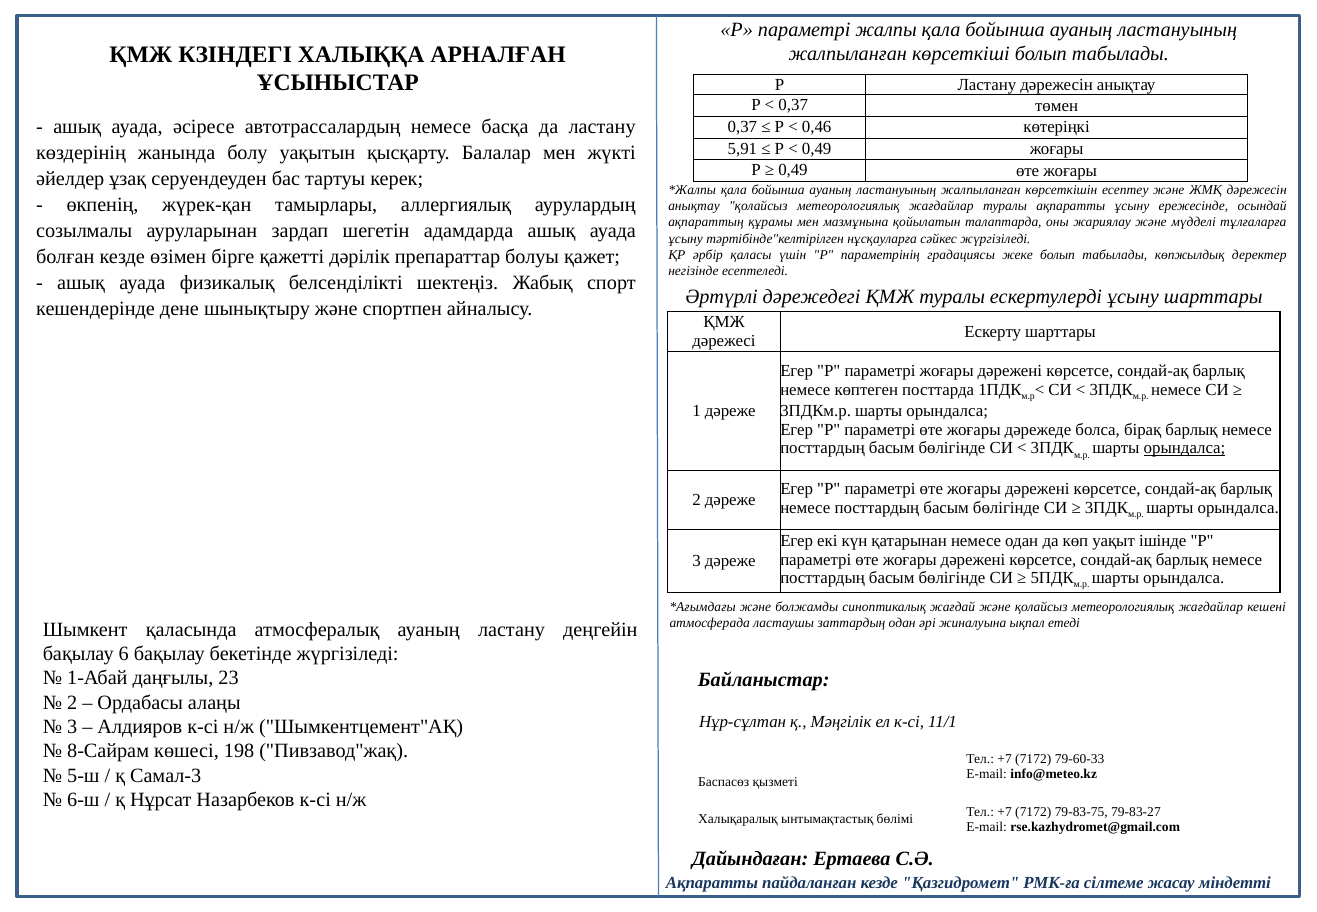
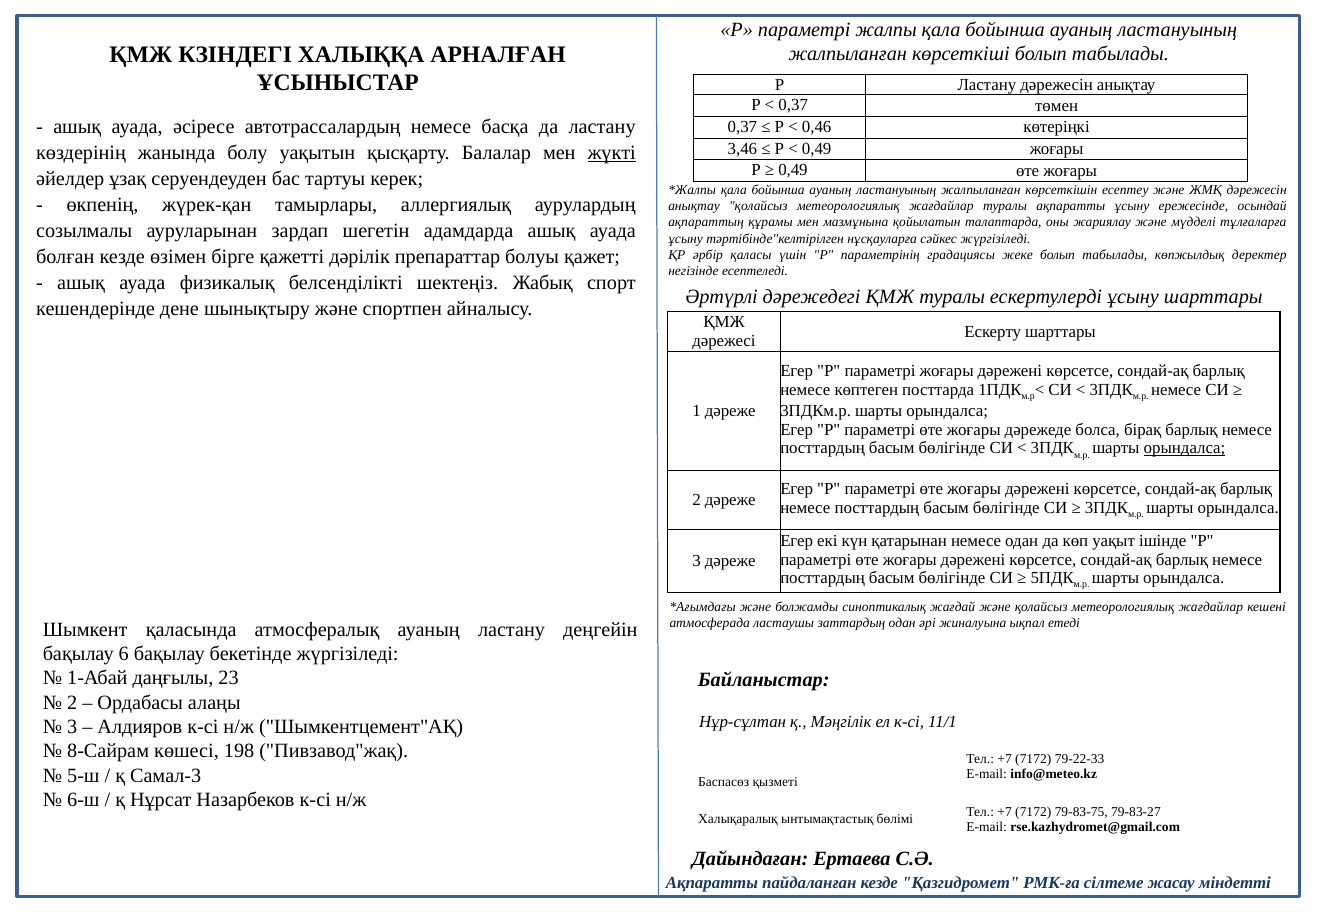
5,91: 5,91 -> 3,46 (742, 149)
жүкті underline: none -> present (612, 153)
79-60-33: 79-60-33 -> 79-22-33 (1080, 759)
